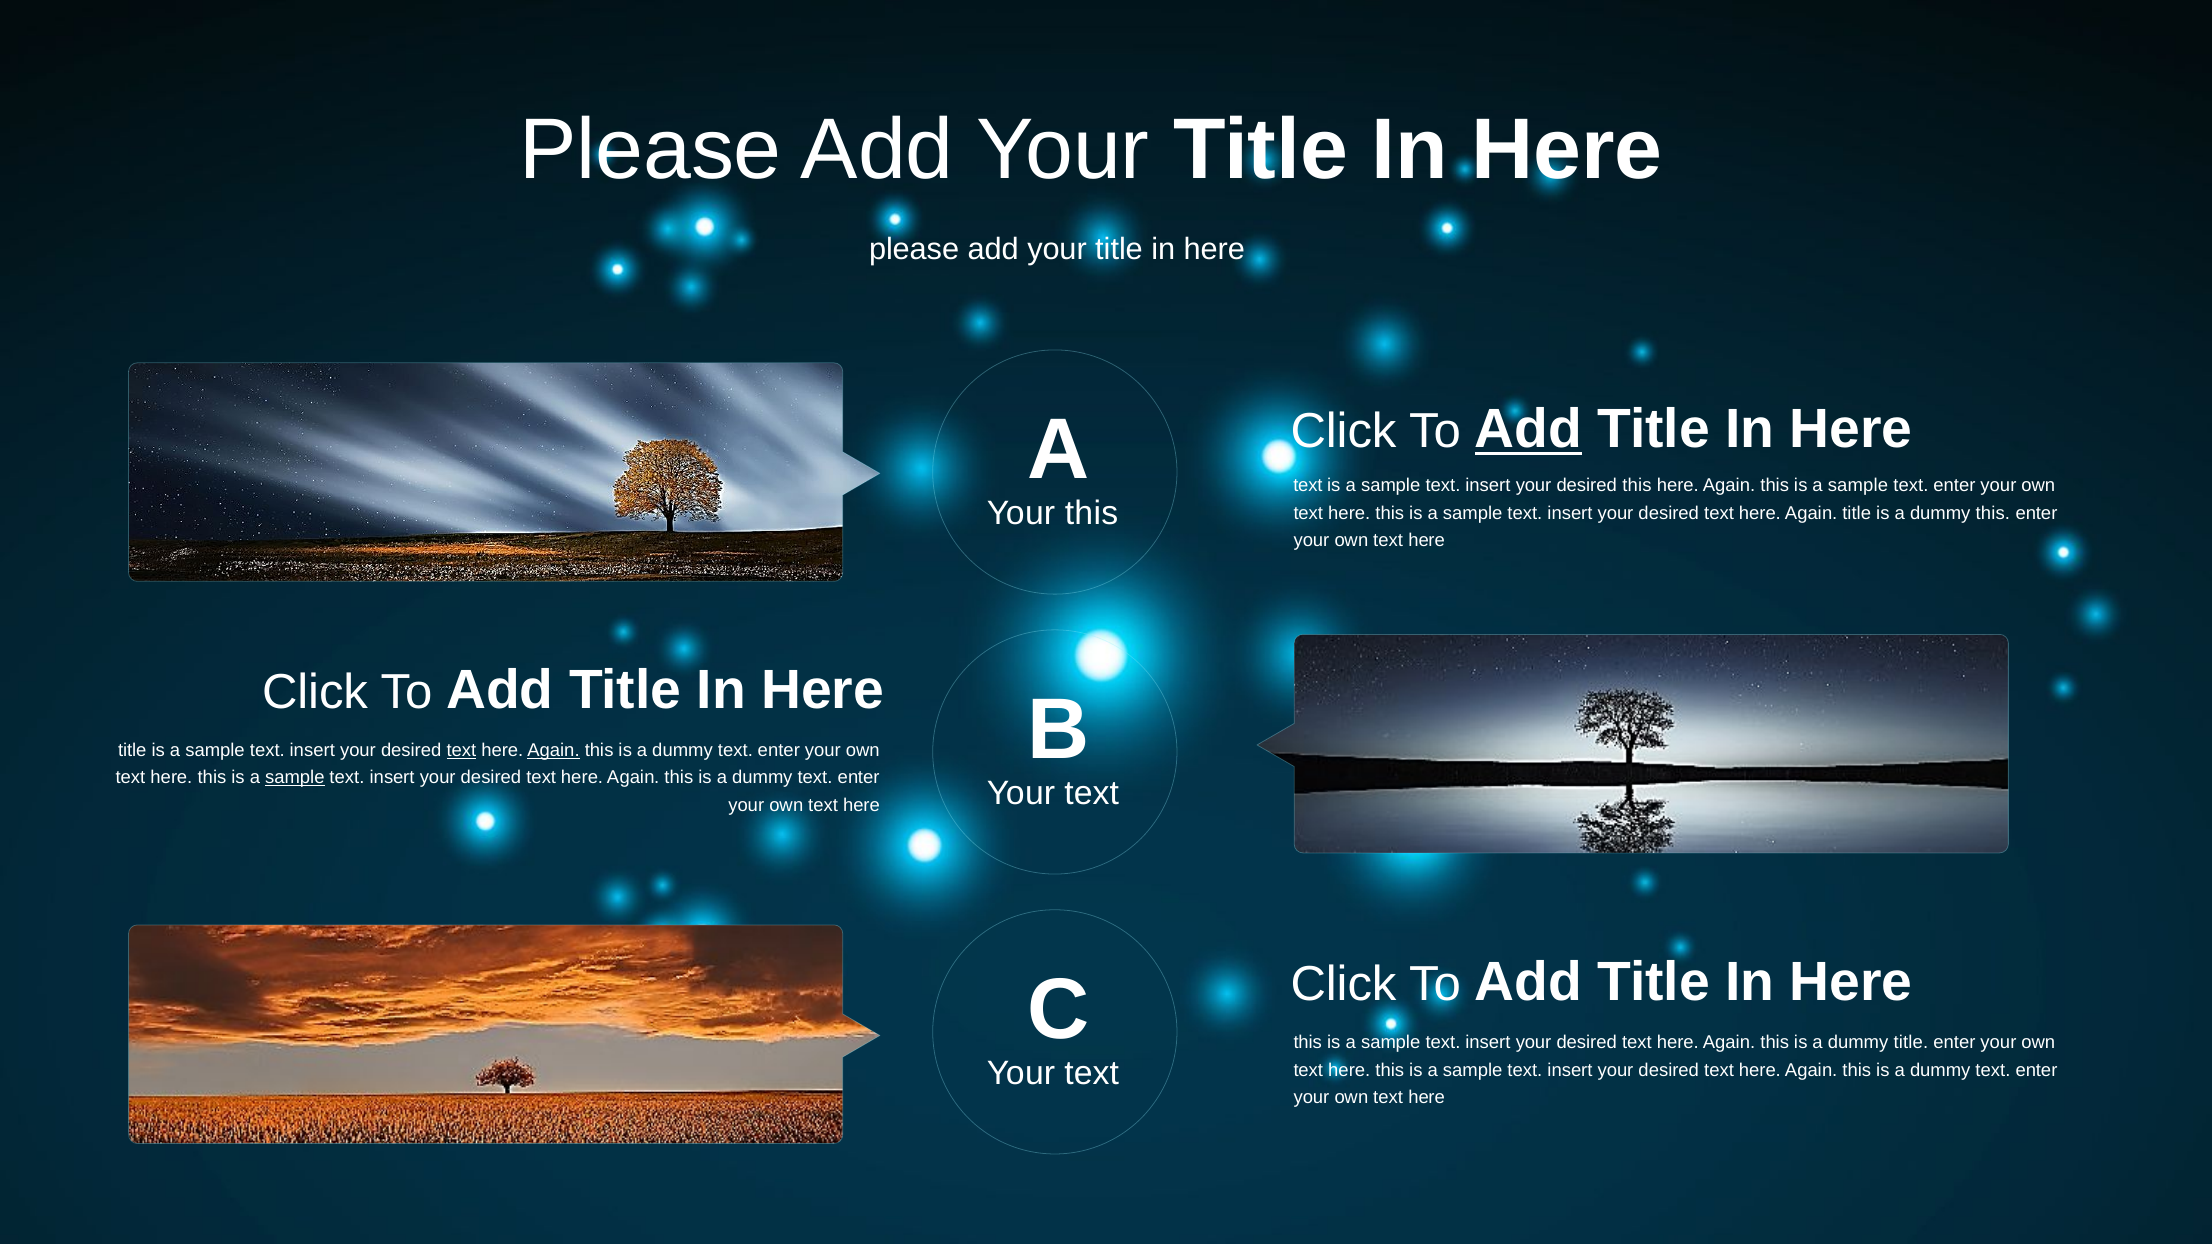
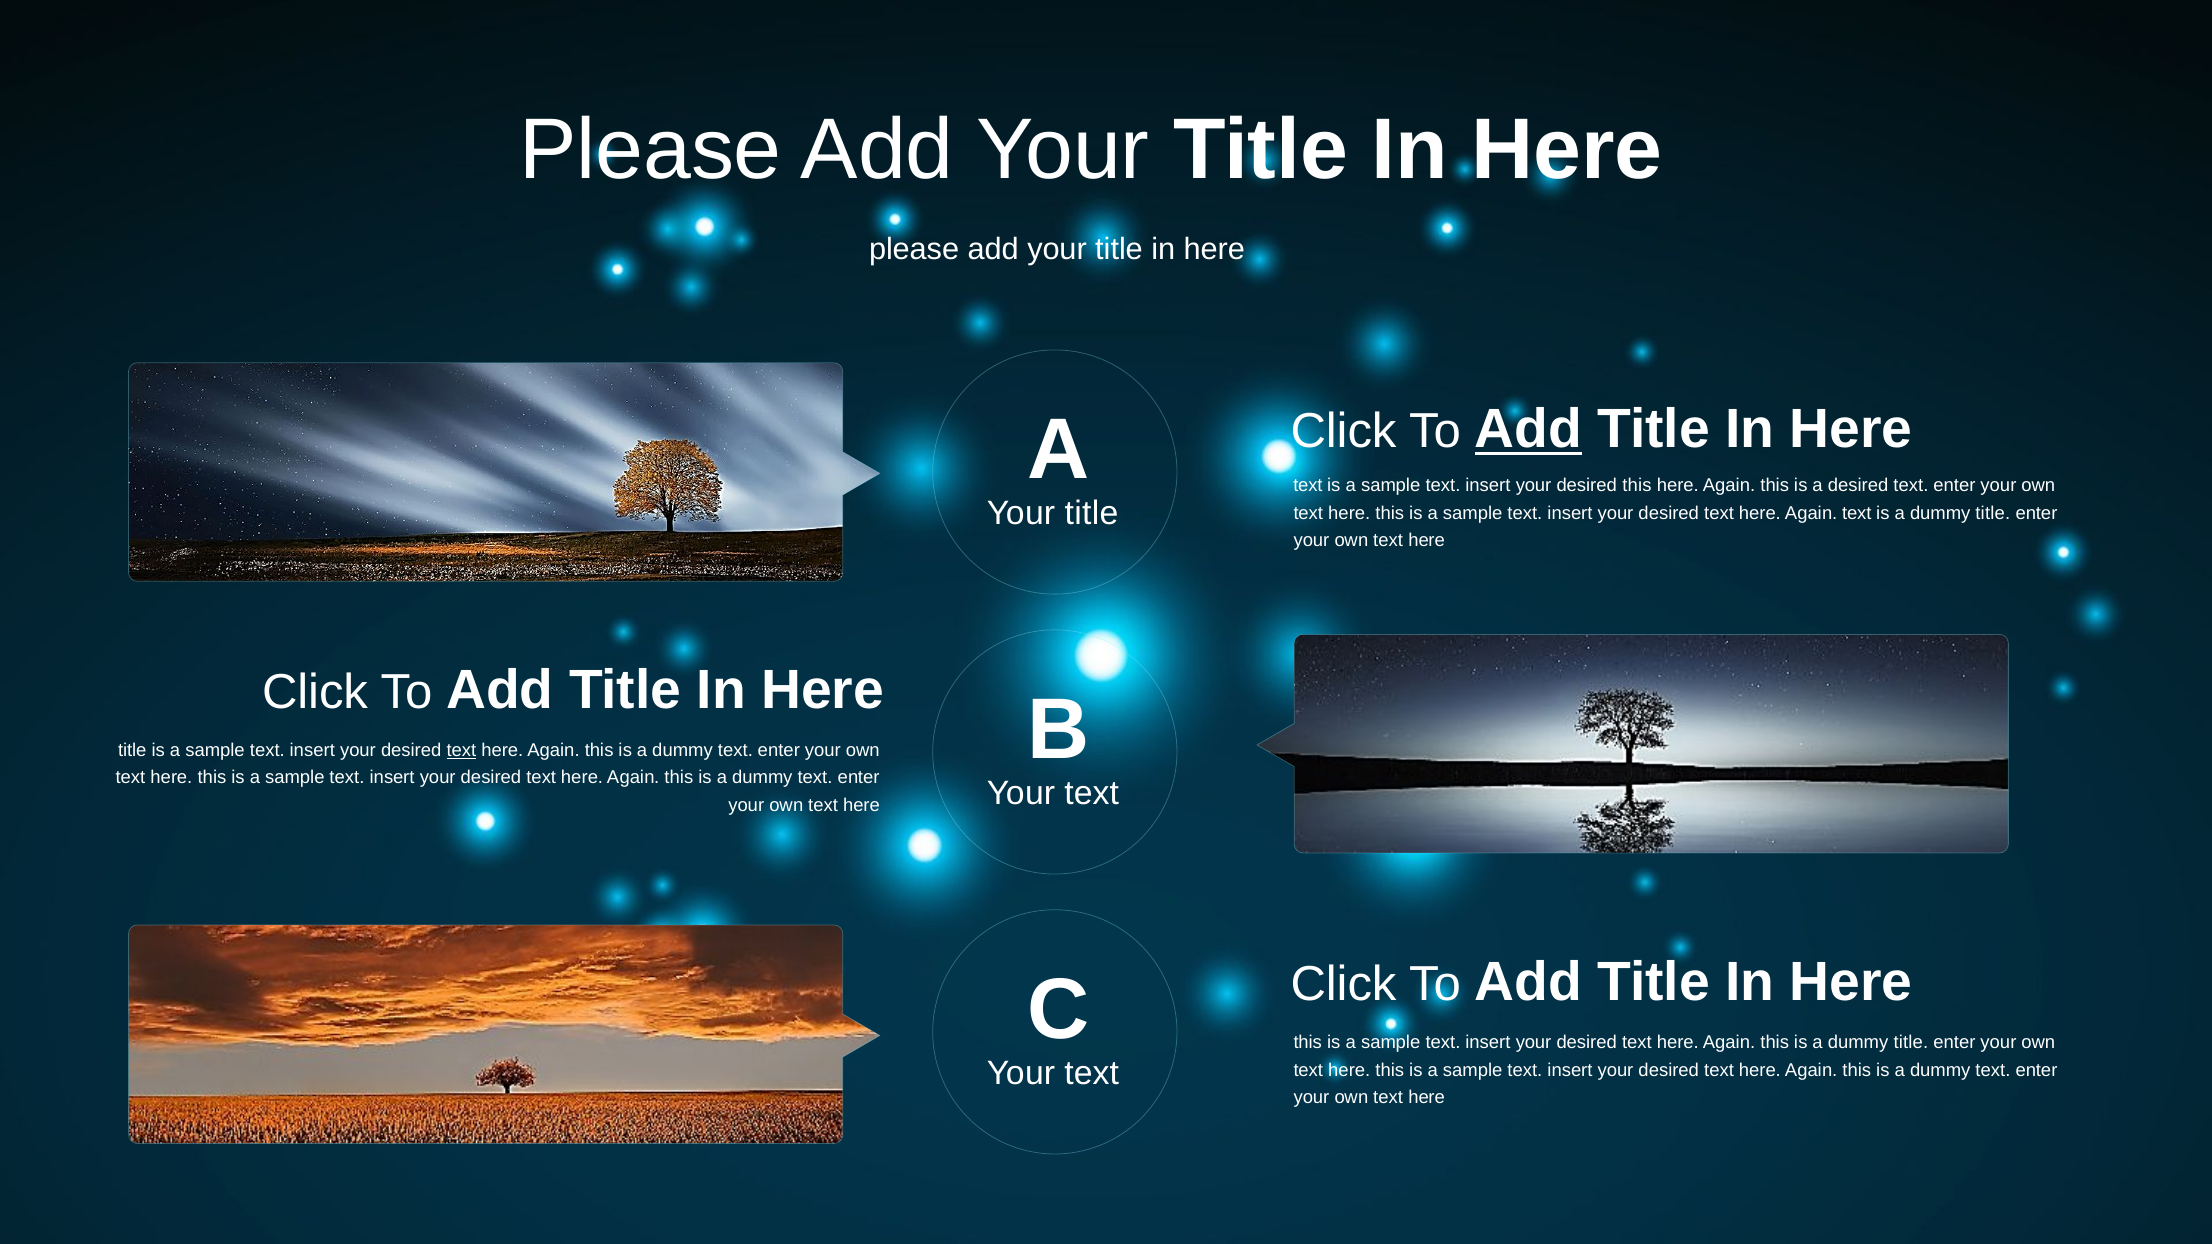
sample: sample -> desired (1858, 485)
this: this -> title (1092, 514)
Again title: title -> text (1857, 513)
this: this -> title (1993, 513)
Again underline: present -> none (553, 750)
sample underline: present -> none (295, 778)
